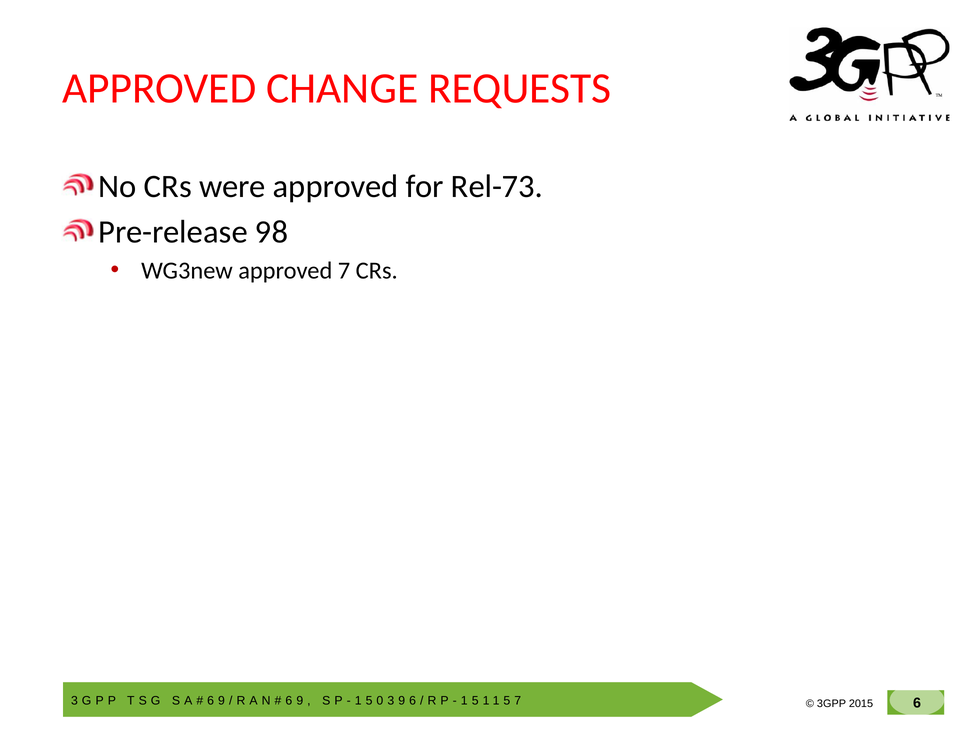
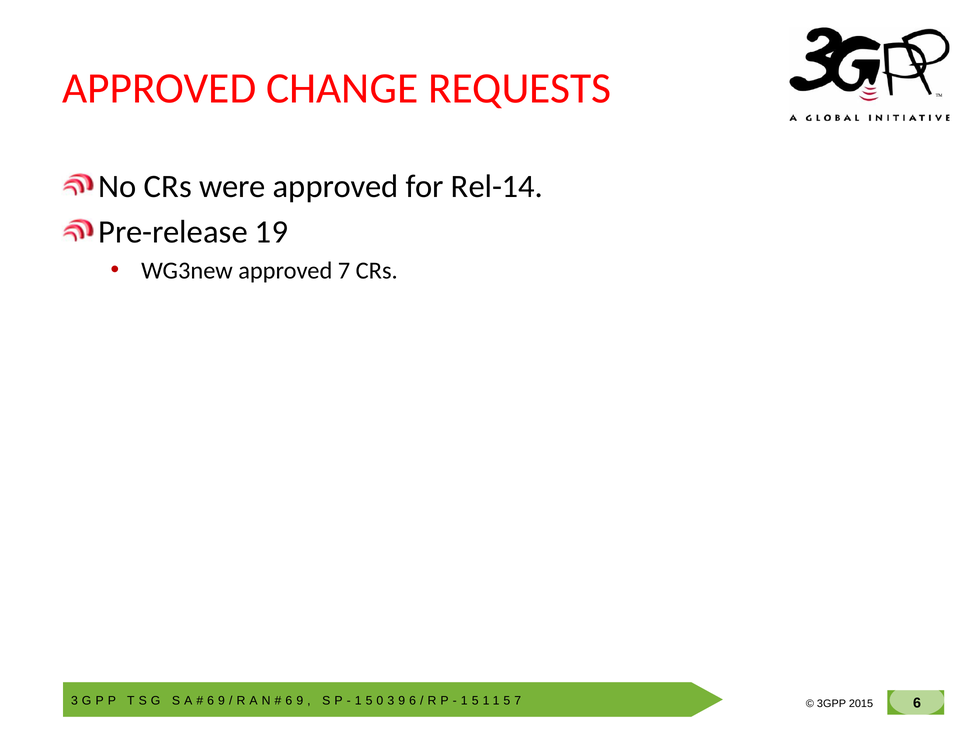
Rel-73: Rel-73 -> Rel-14 (497, 186)
98: 98 -> 19 (271, 232)
